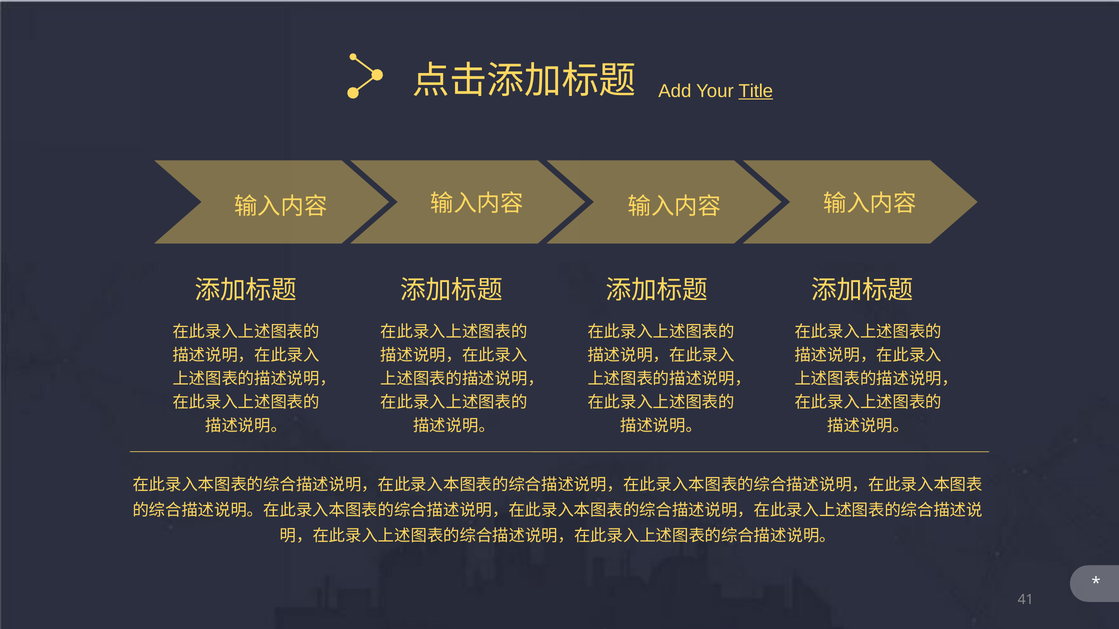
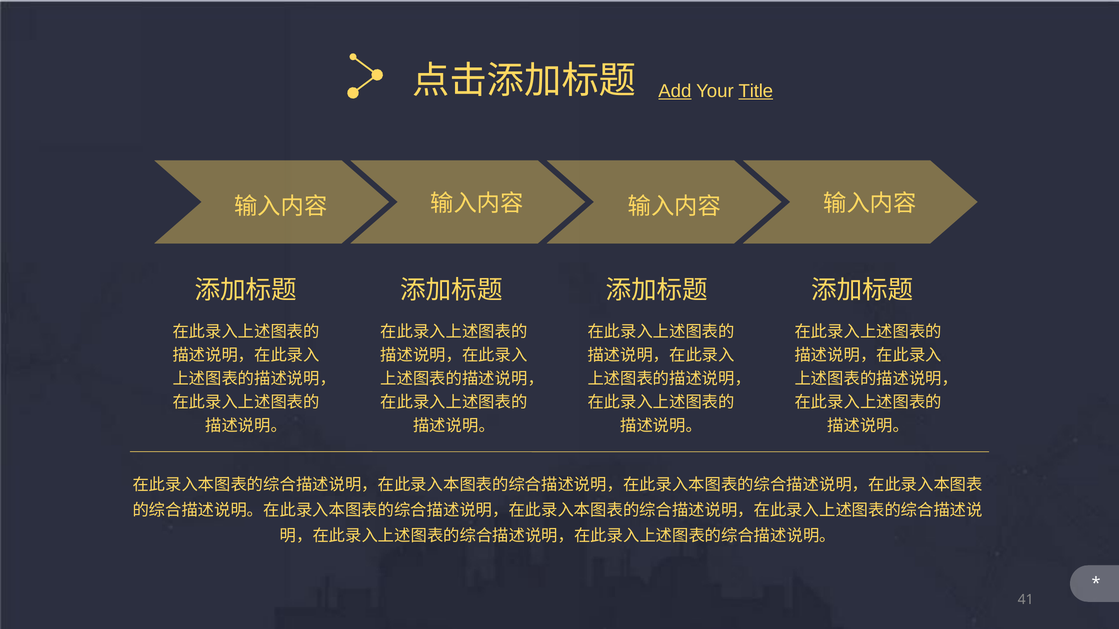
Add underline: none -> present (675, 91)
